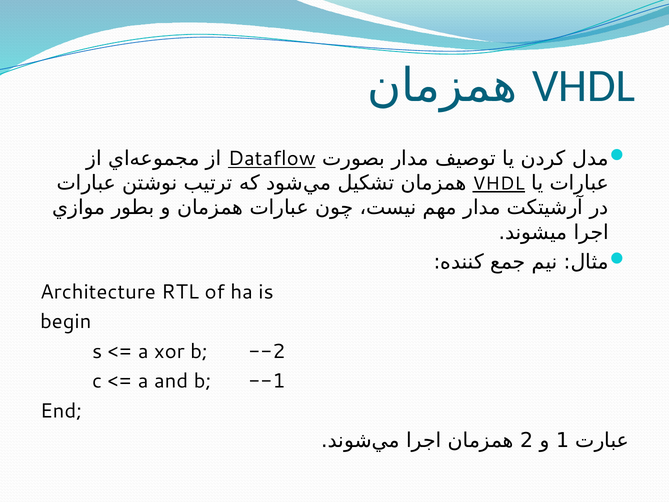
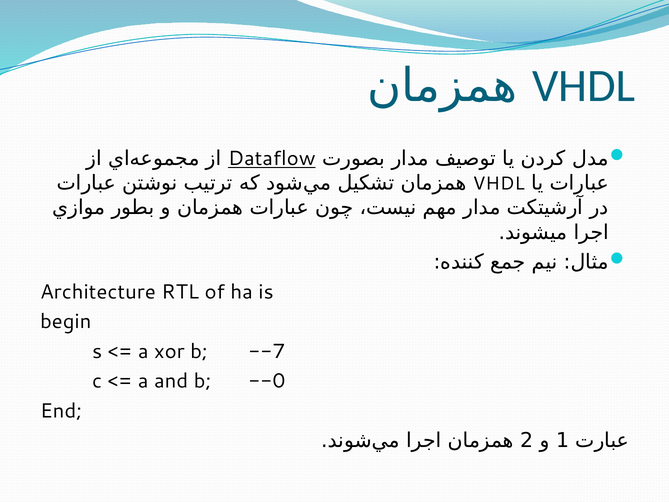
VHDL underline: present -> none (499, 184)
--2: --2 -> --7 (267, 351)
--1: --1 -> --0 (267, 381)
